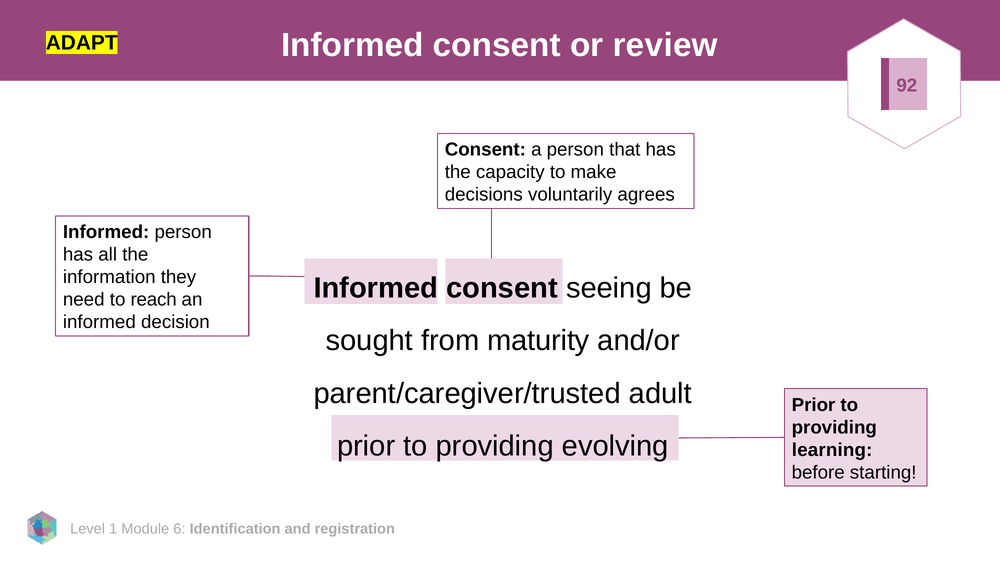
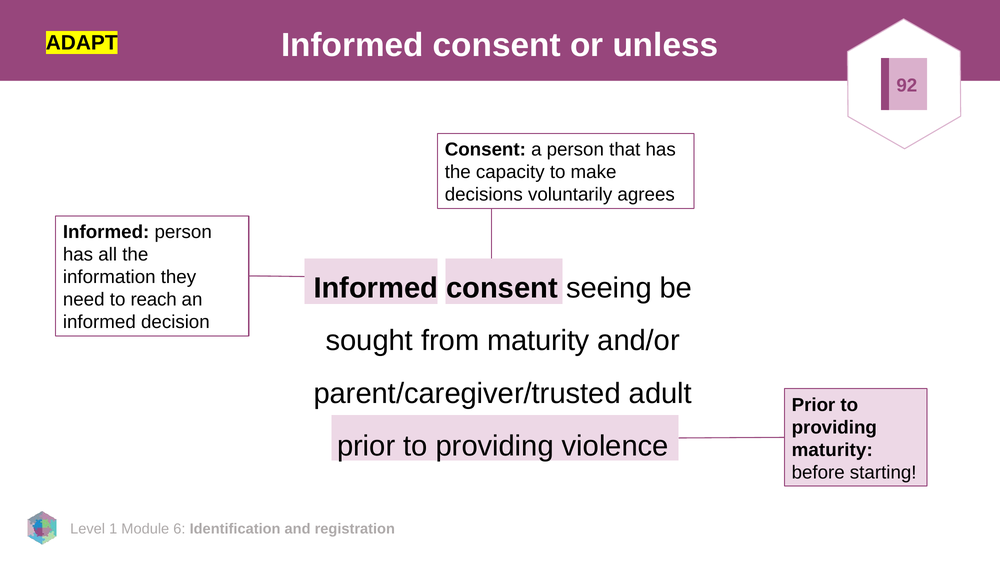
review: review -> unless (665, 45)
evolving: evolving -> violence (615, 446)
learning: learning -> maturity (832, 450)
